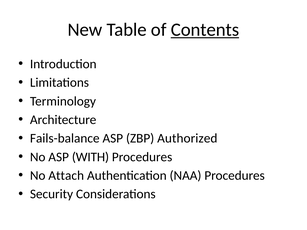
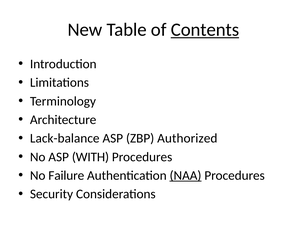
Fails-balance: Fails-balance -> Lack-balance (65, 139)
Attach: Attach -> Failure (66, 176)
NAA underline: none -> present (186, 176)
